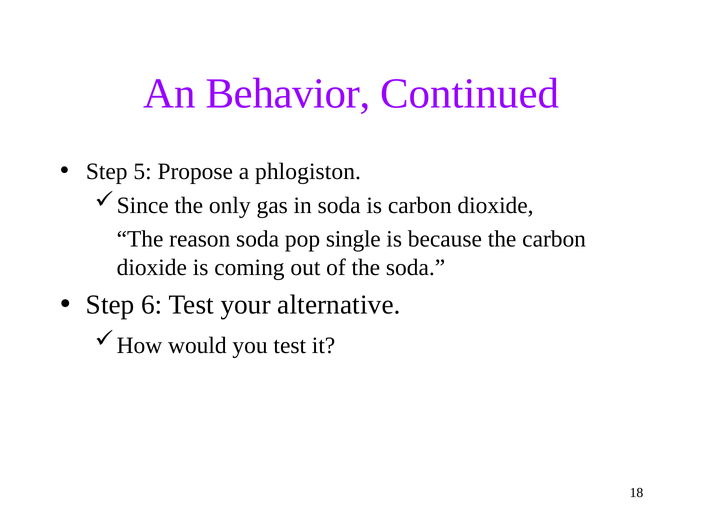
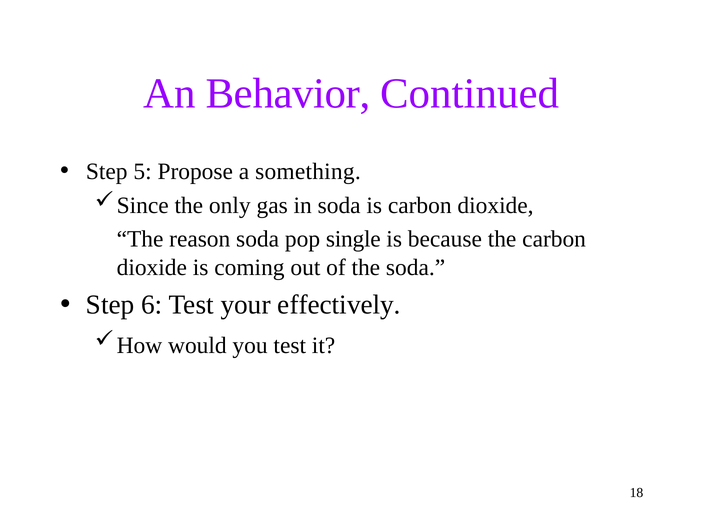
phlogiston: phlogiston -> something (308, 171)
alternative: alternative -> effectively (339, 305)
